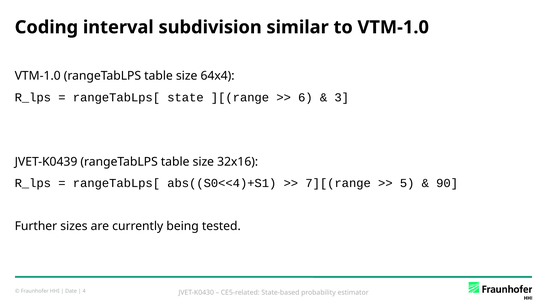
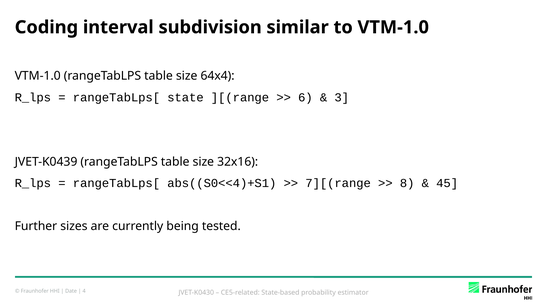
5: 5 -> 8 (407, 183)
90: 90 -> 45 (447, 183)
